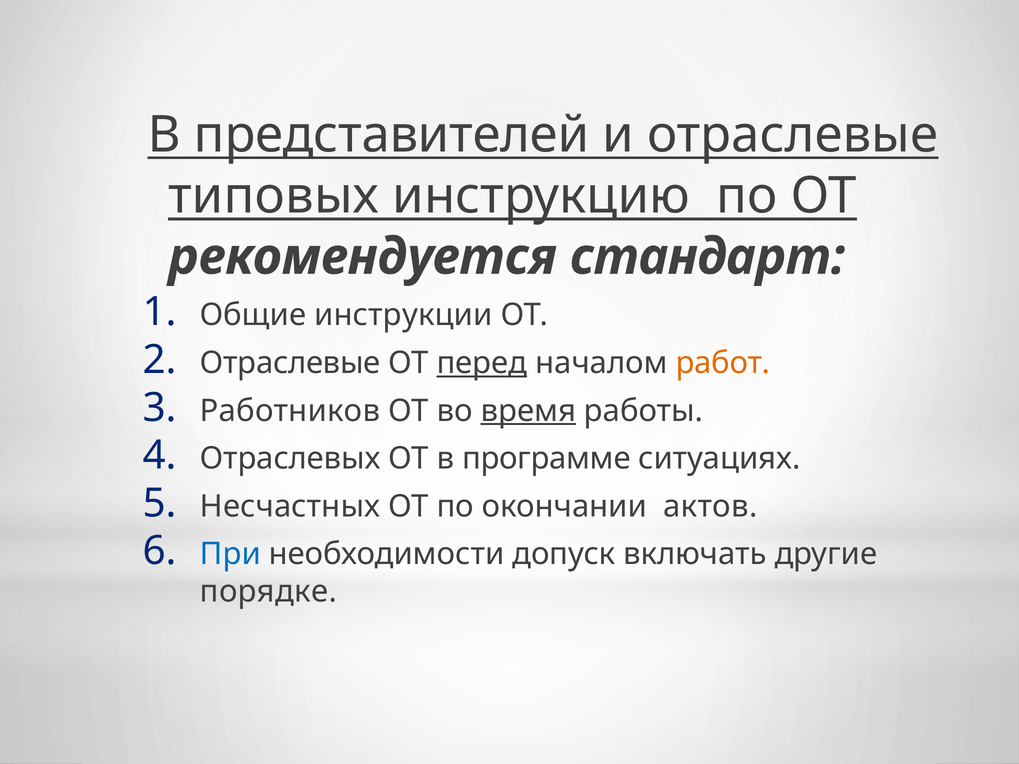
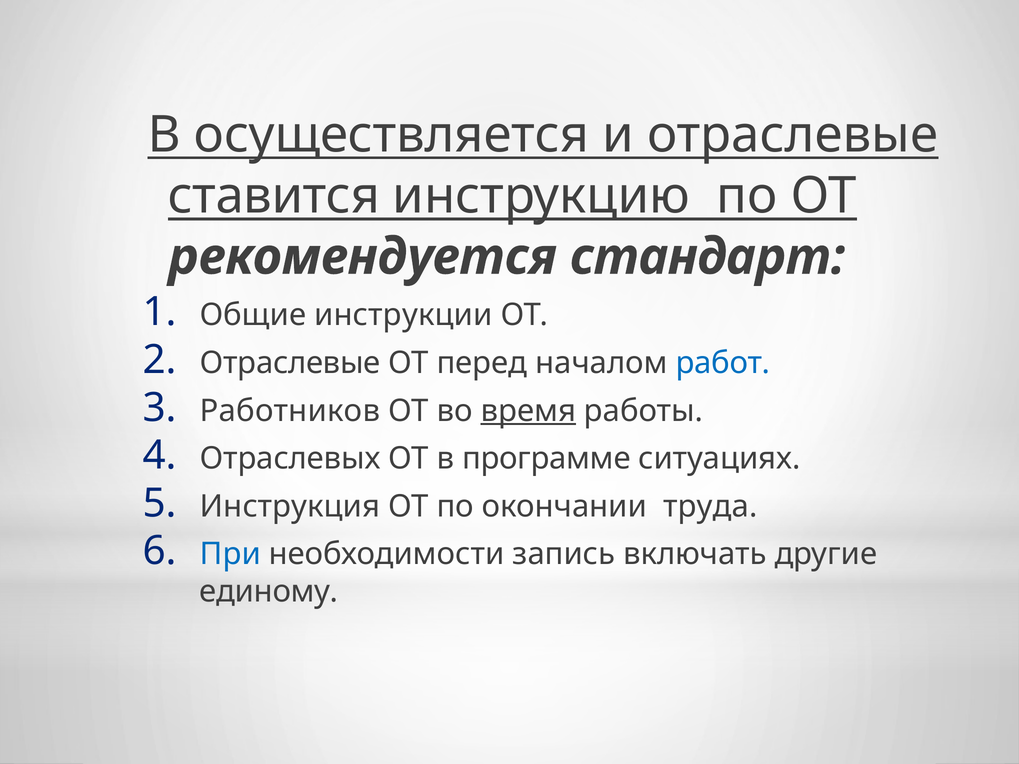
представителей: представителей -> осуществляется (392, 135)
типовых: типовых -> ставится (274, 196)
перед underline: present -> none (482, 363)
работ colour: orange -> blue (723, 363)
Несчастных: Несчастных -> Инструкция (290, 506)
актов: актов -> труда (710, 506)
допуск: допуск -> запись (564, 554)
порядке: порядке -> единому (269, 592)
